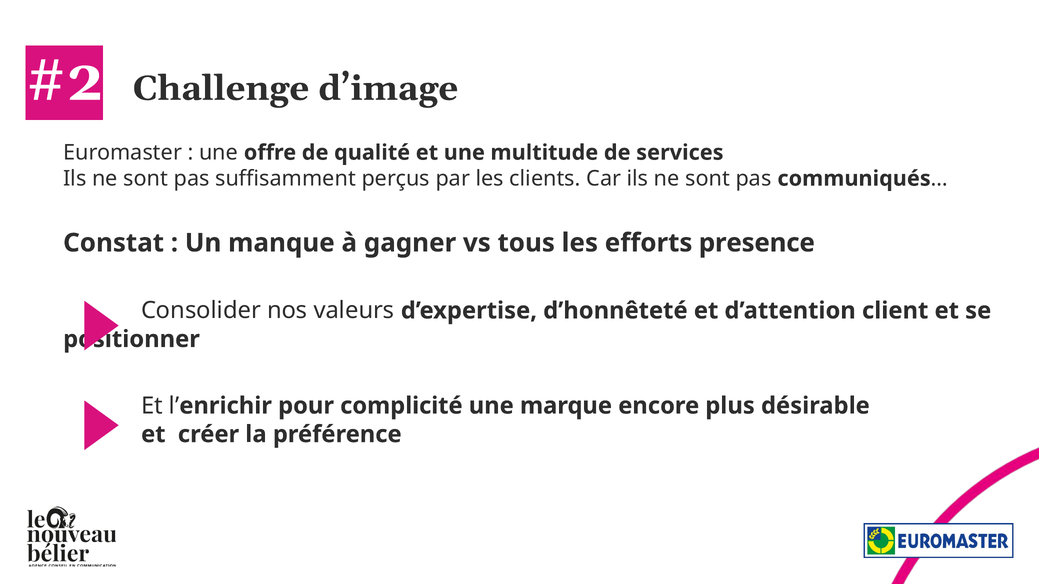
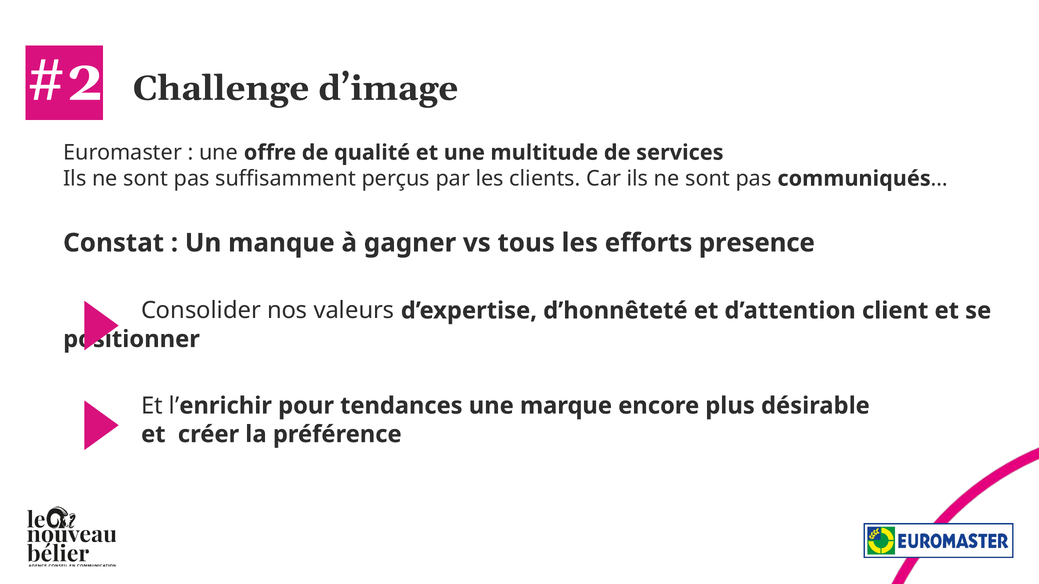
complicité: complicité -> tendances (401, 406)
